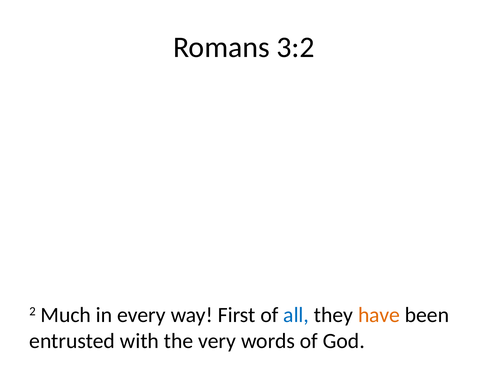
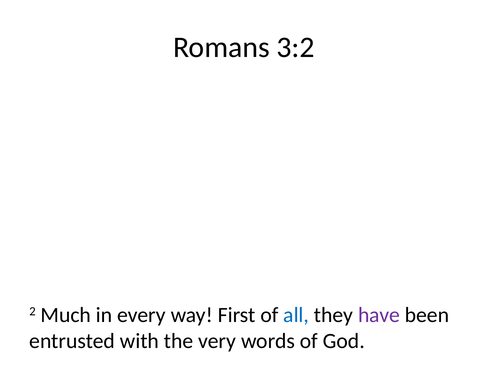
have colour: orange -> purple (379, 315)
